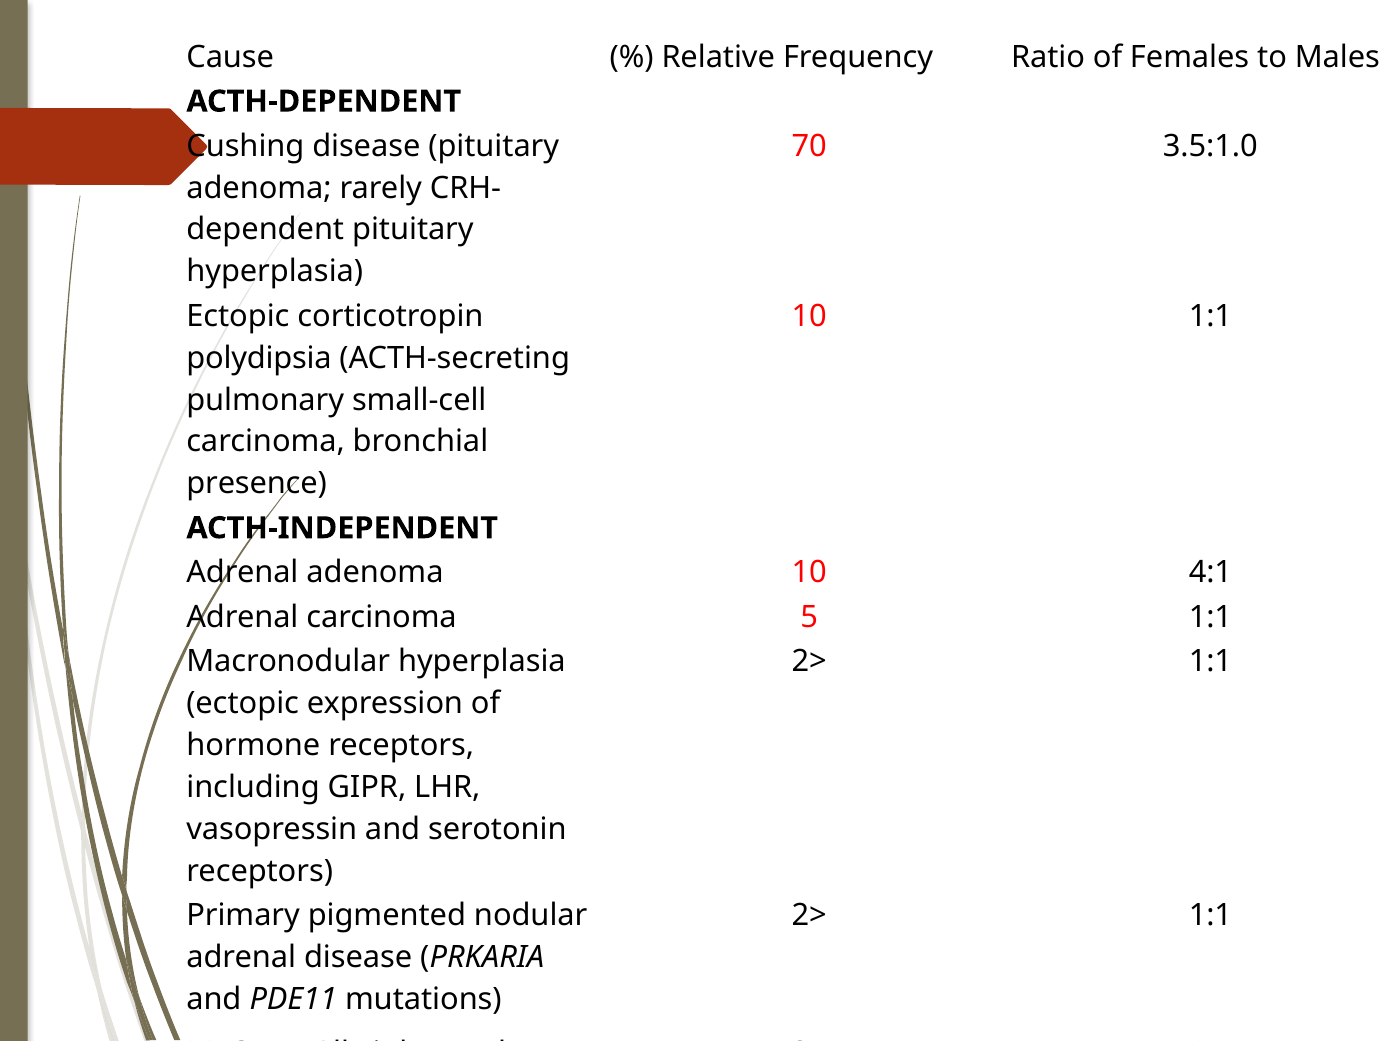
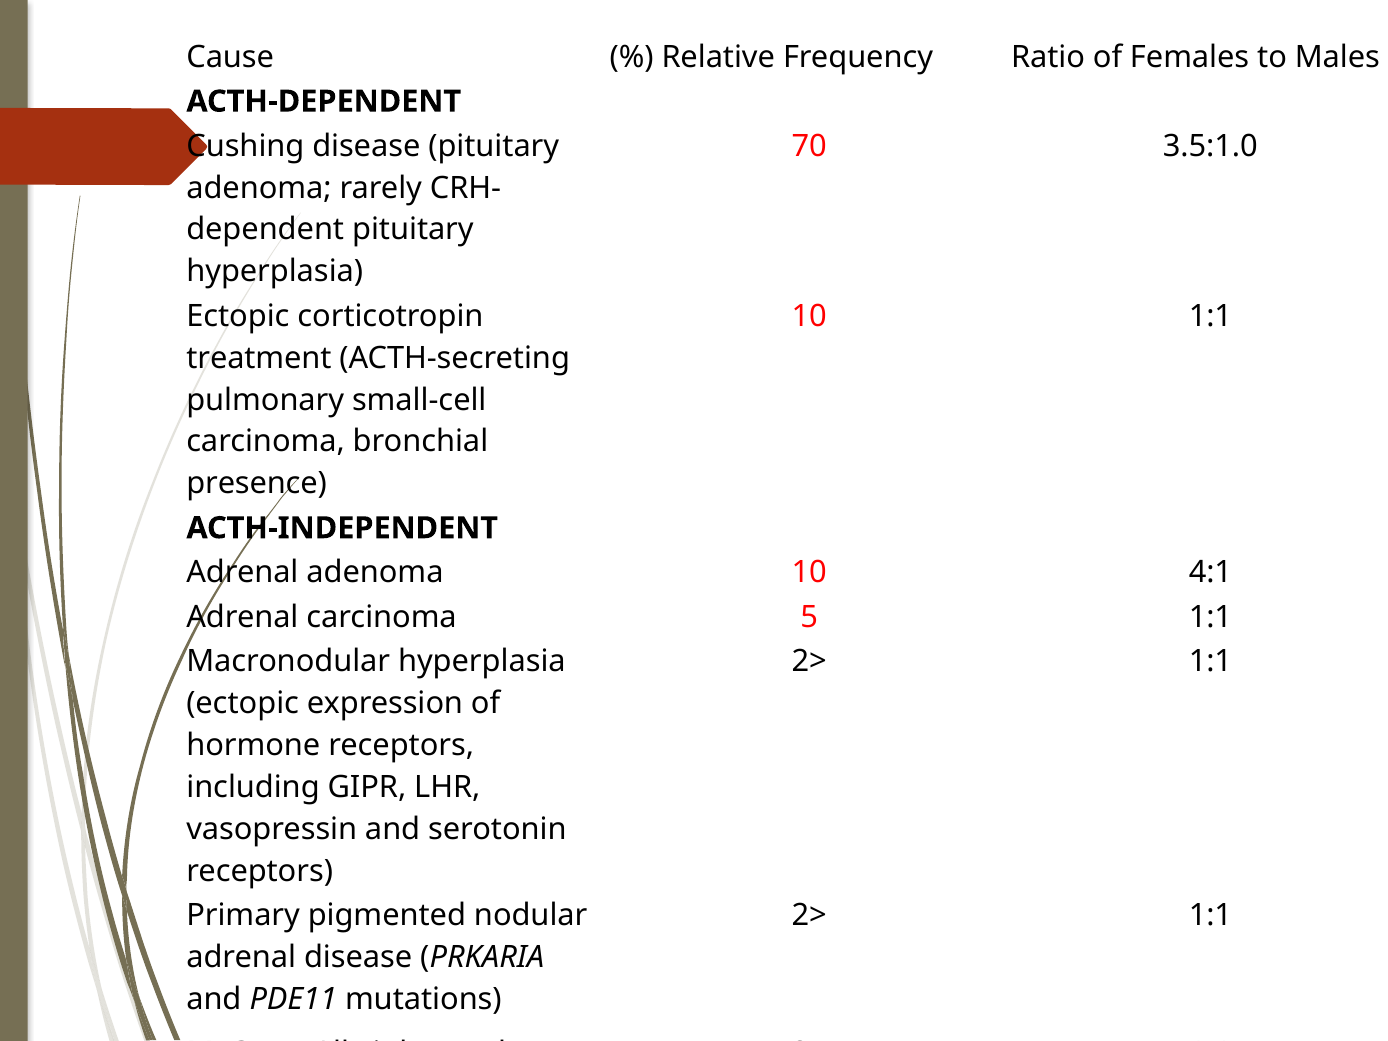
polydipsia: polydipsia -> treatment (259, 358)
